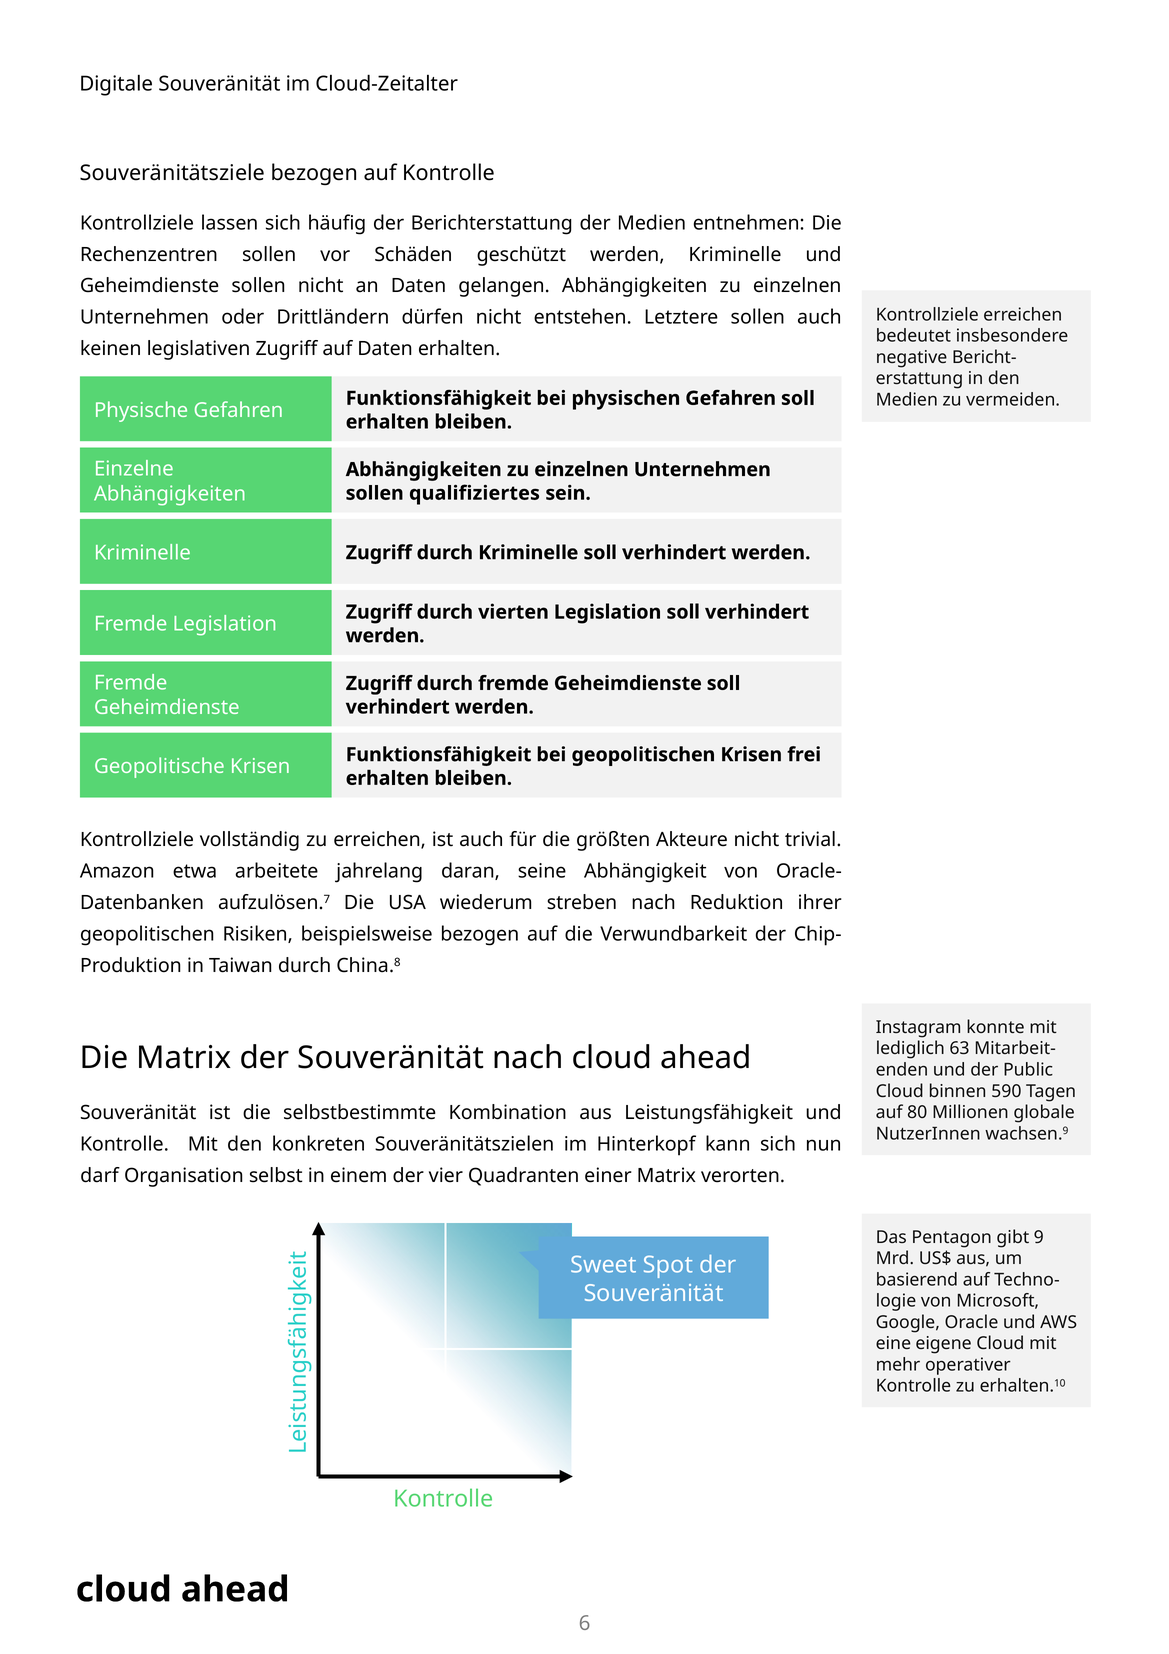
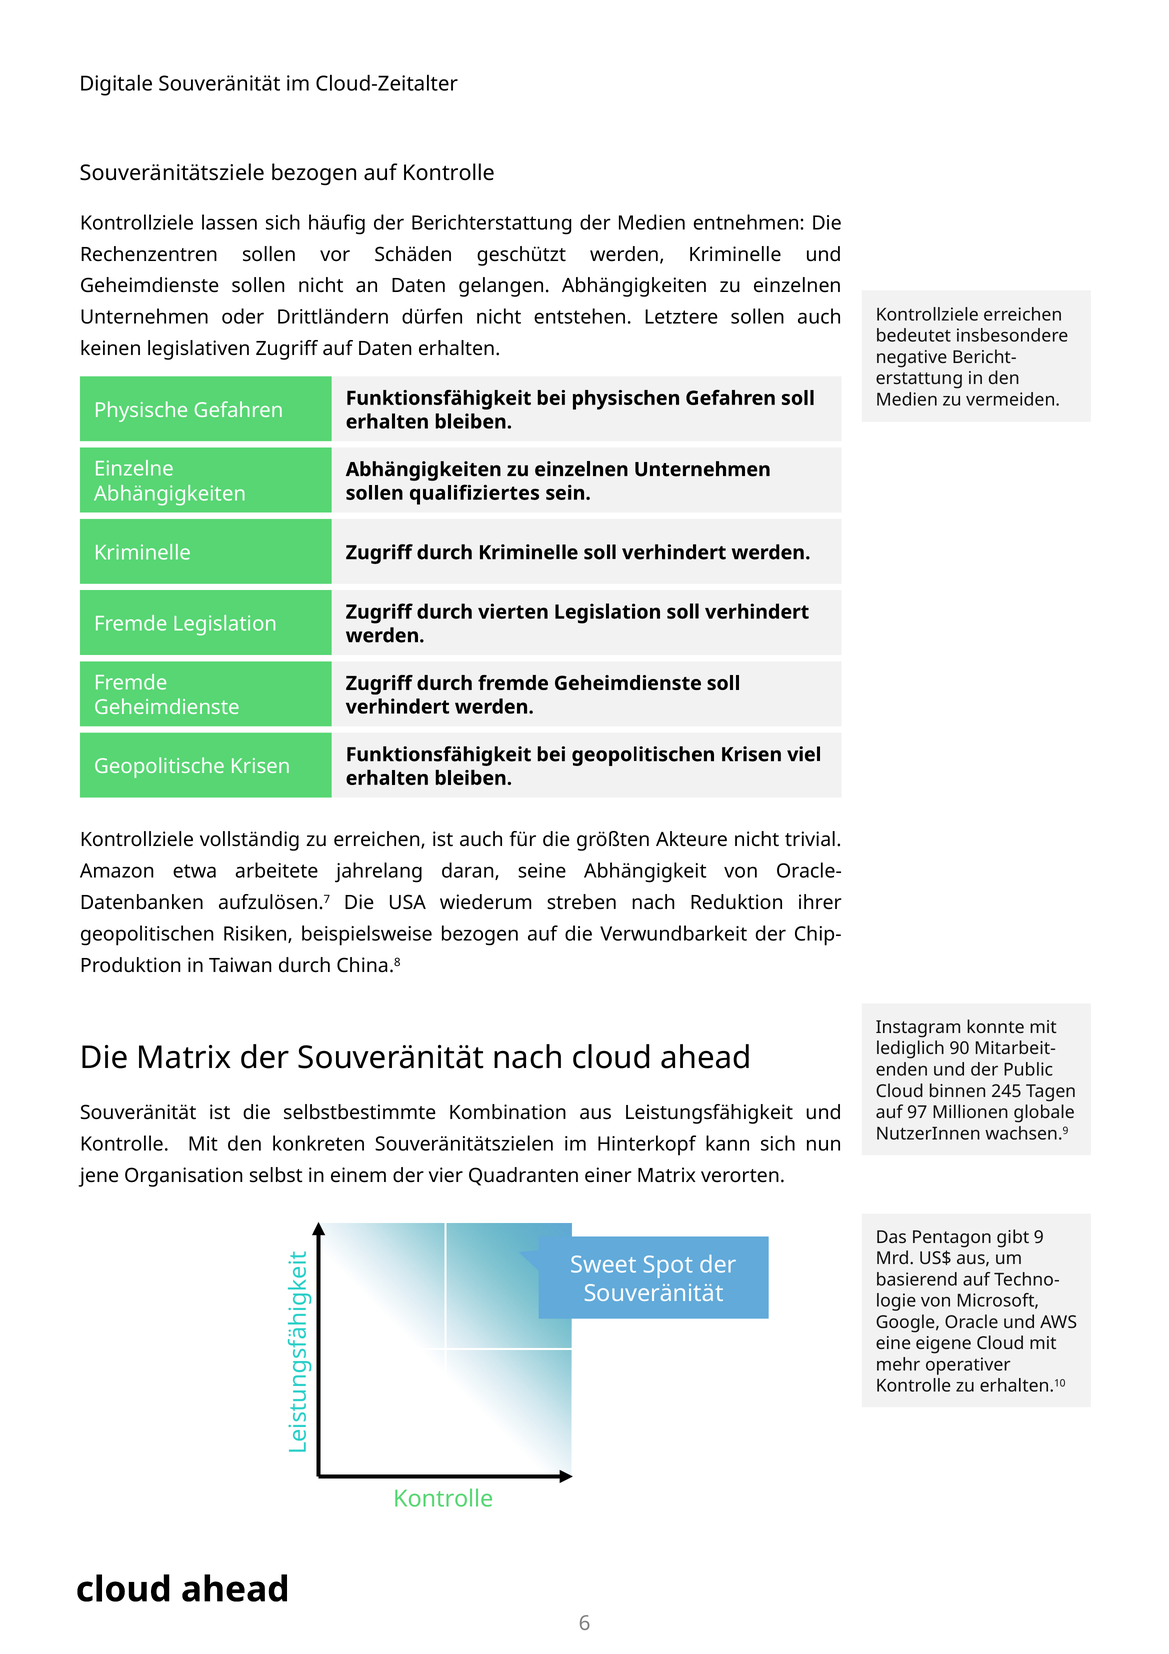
frei: frei -> viel (804, 754)
63: 63 -> 90 (960, 1048)
590: 590 -> 245 (1006, 1091)
80: 80 -> 97 (917, 1112)
darf: darf -> jene (100, 1175)
